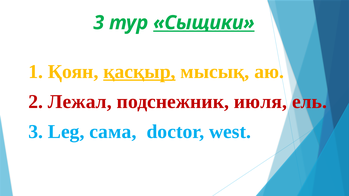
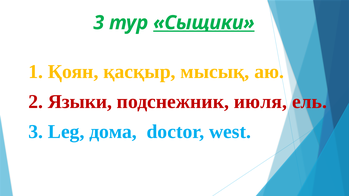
қасқыр underline: present -> none (139, 72)
Лежал: Лежал -> Языки (80, 102)
сама: сама -> дома (113, 132)
